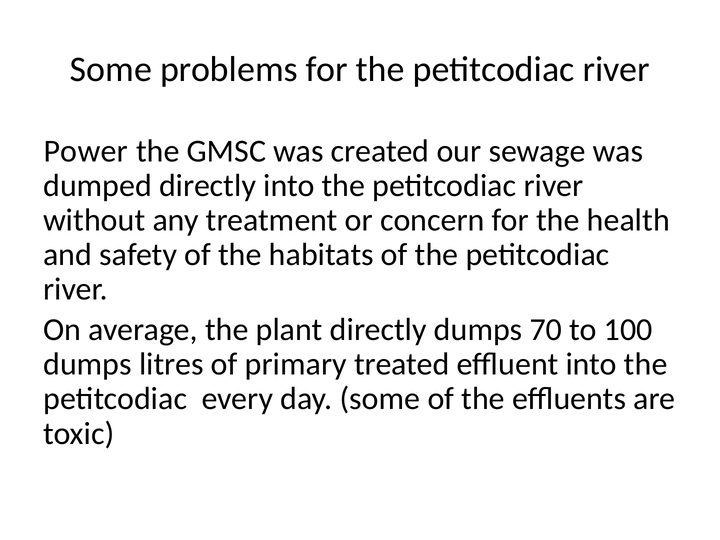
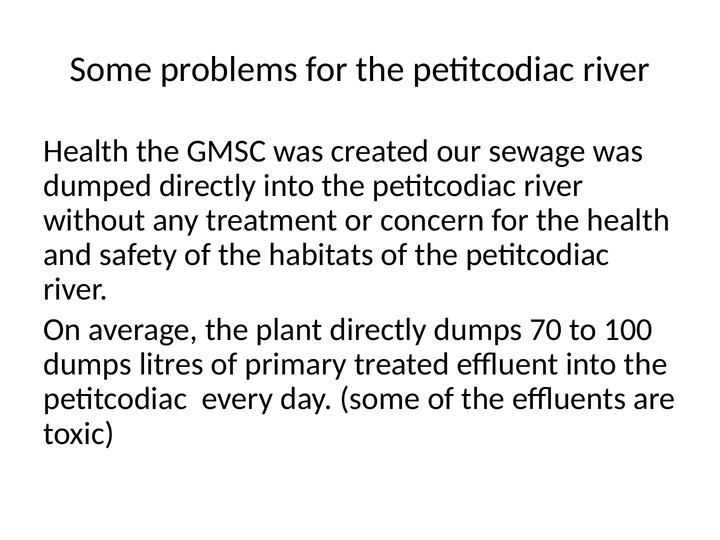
Power: Power -> Health (86, 151)
